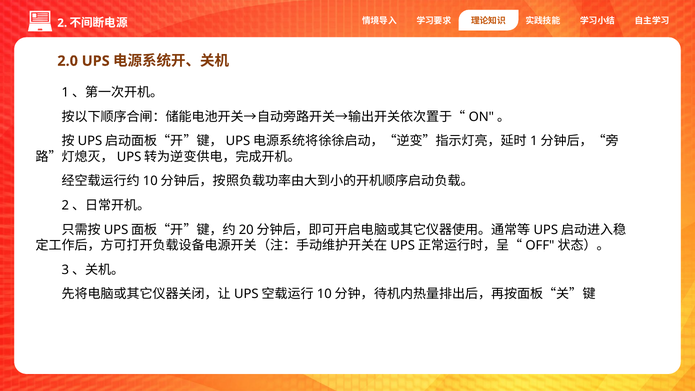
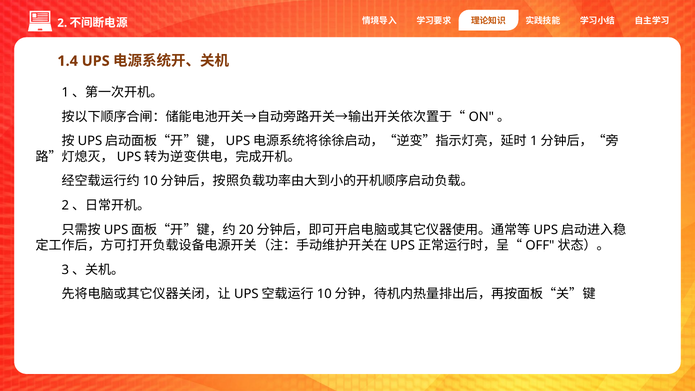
2.0: 2.0 -> 1.4 (68, 61)
